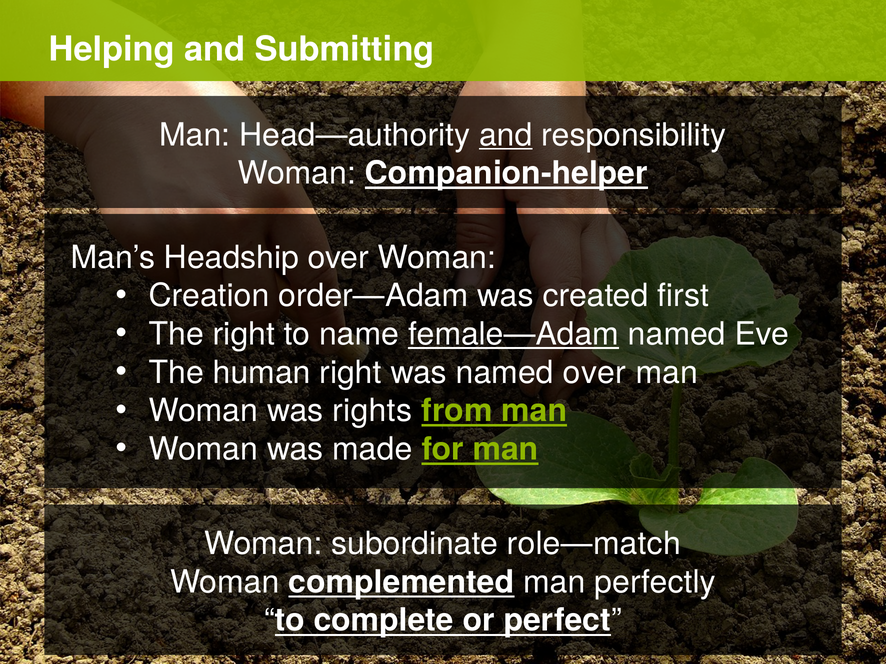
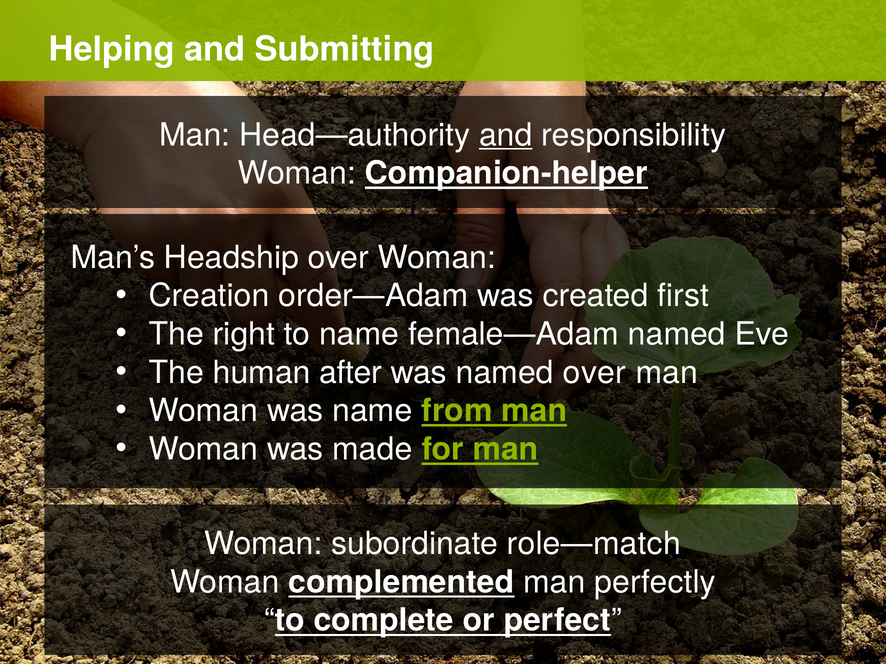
female—Adam underline: present -> none (514, 334)
human right: right -> after (351, 373)
was rights: rights -> name (372, 411)
